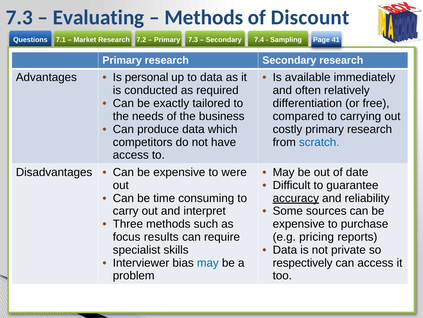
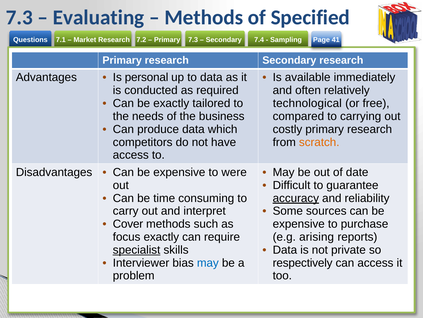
Discount: Discount -> Specified (310, 17)
differentiation: differentiation -> technological (307, 103)
scratch colour: blue -> orange (319, 142)
Three: Three -> Cover (128, 224)
focus results: results -> exactly (161, 236)
pricing: pricing -> arising (317, 236)
specialist underline: none -> present (137, 249)
